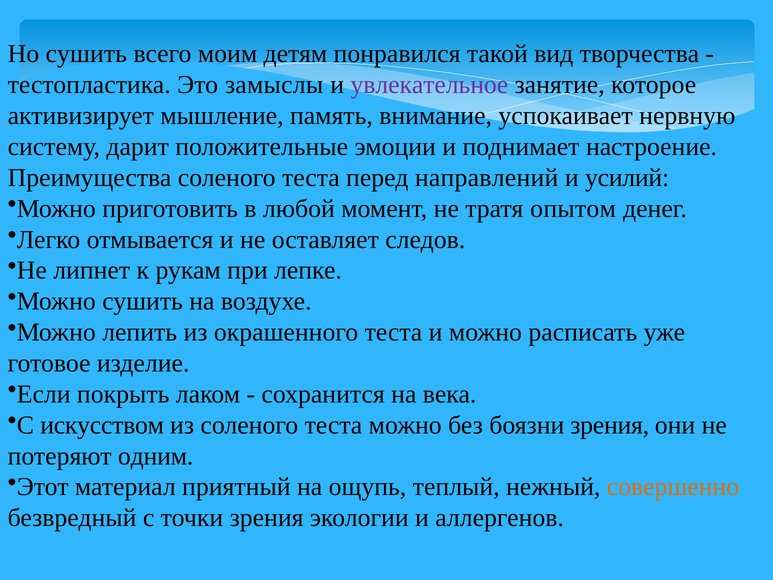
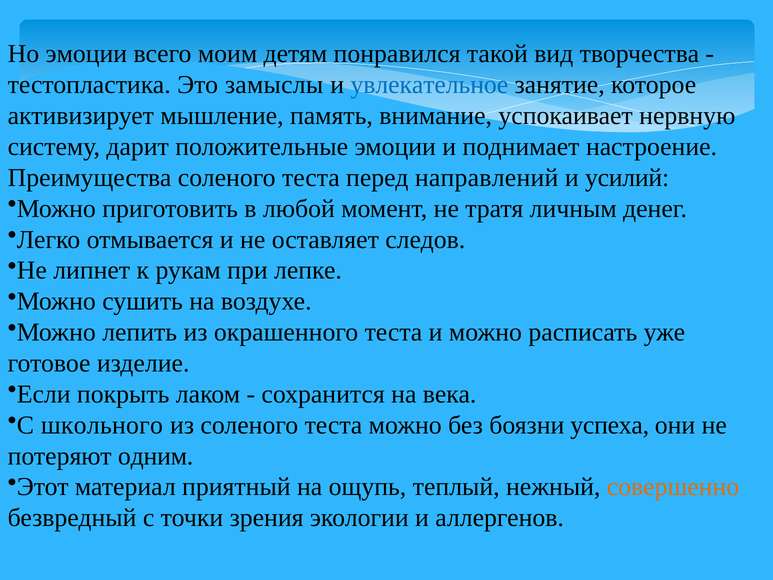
Но сушить: сушить -> эмоции (86, 54)
увлекательное colour: purple -> blue (429, 85)
опытом: опытом -> личным (573, 208)
искусством: искусством -> школьного (102, 425)
боязни зрения: зрения -> успеха (610, 425)
